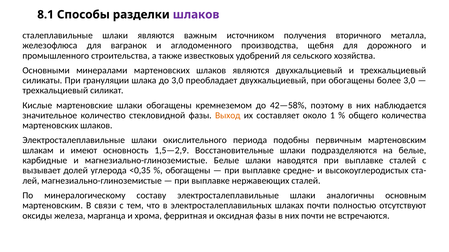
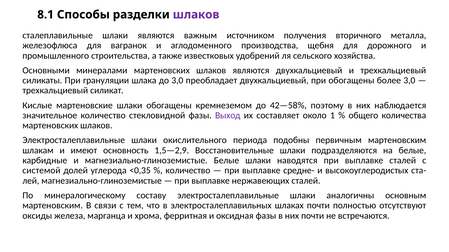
Выход colour: orange -> purple (228, 116)
вызывает: вызывает -> системой (41, 171)
обогащены: обогащены -> количество (188, 171)
